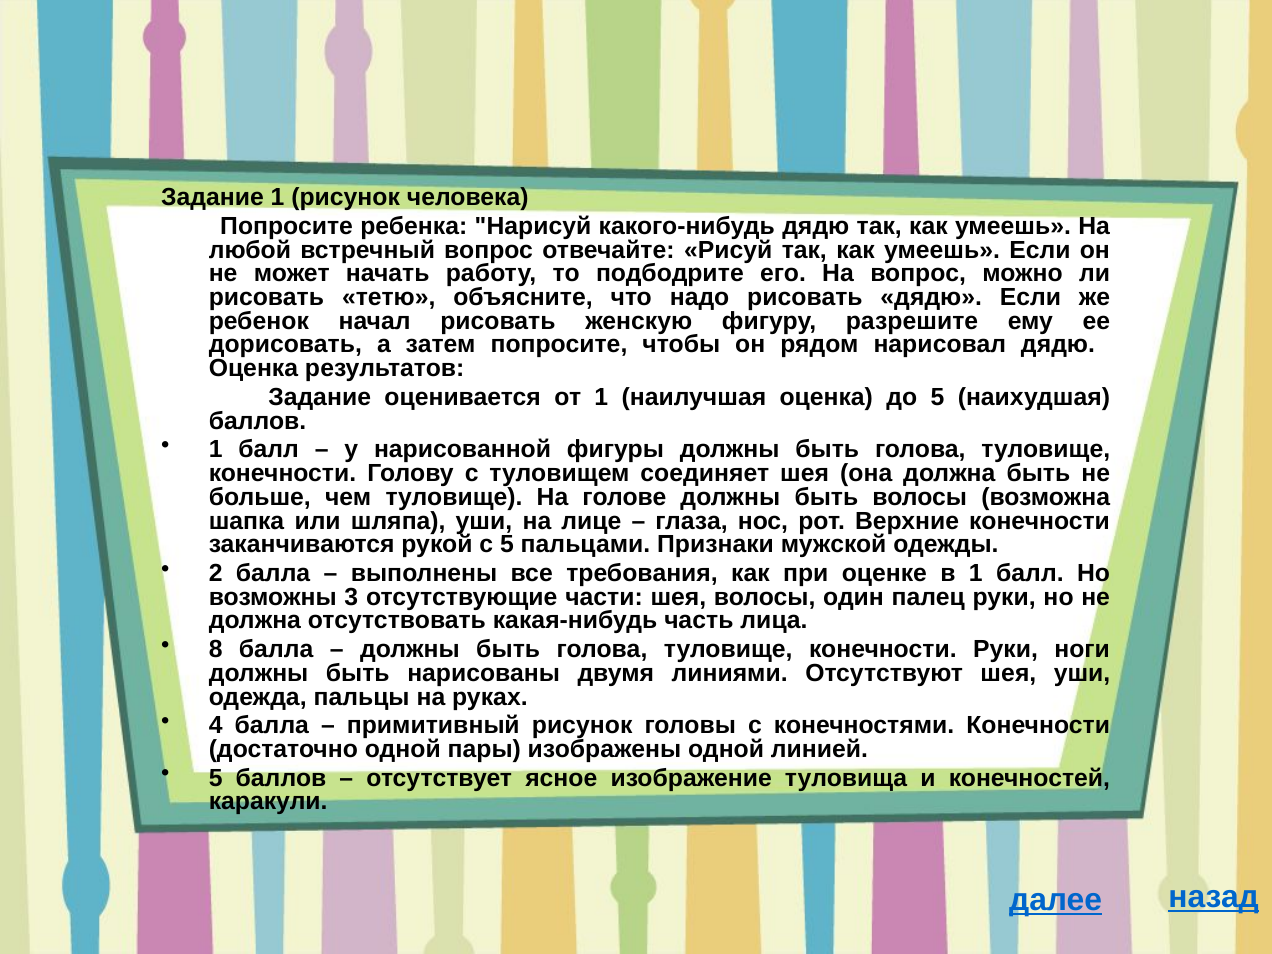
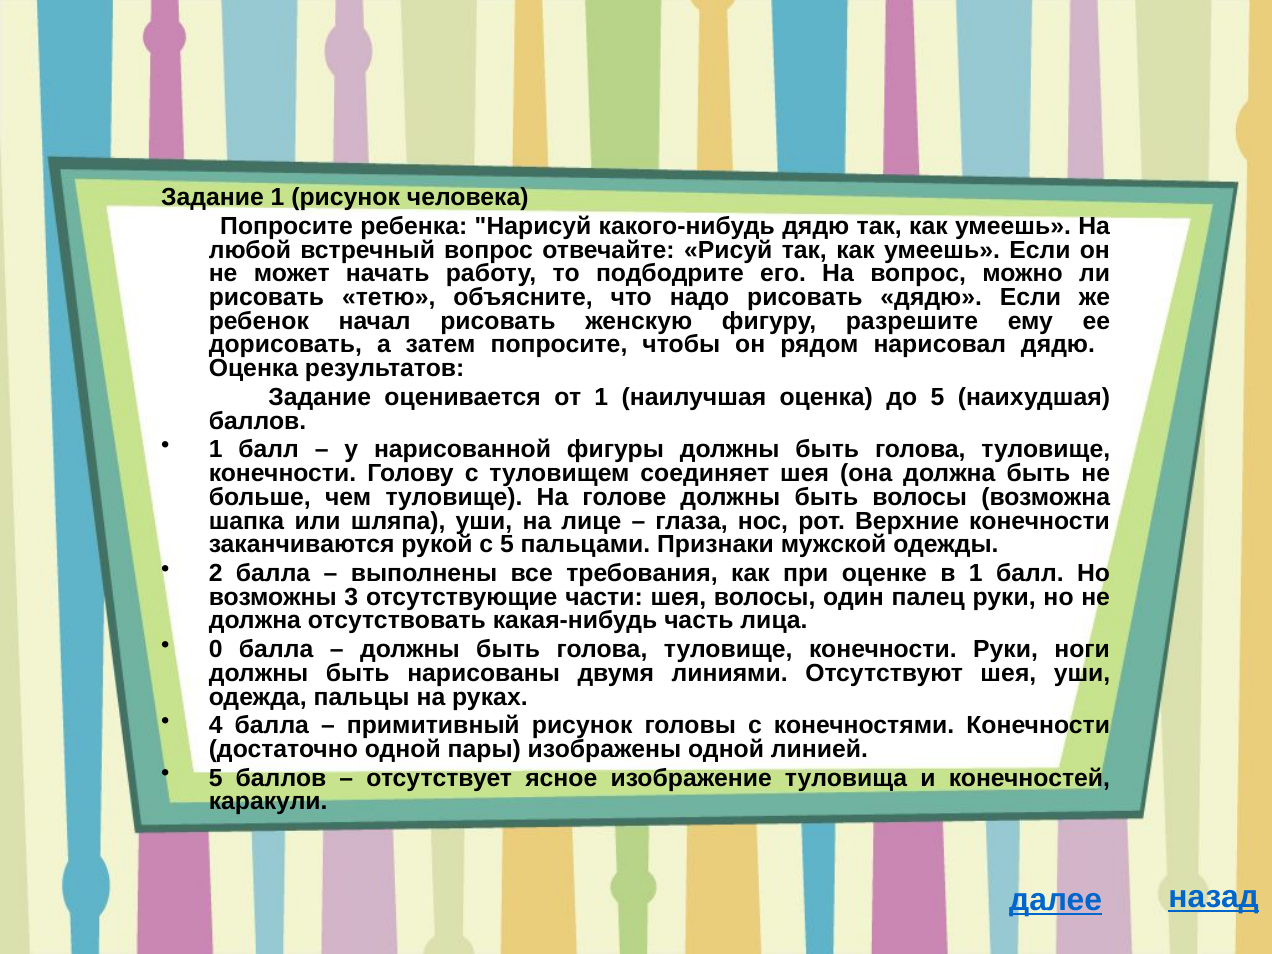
8: 8 -> 0 (216, 649)
